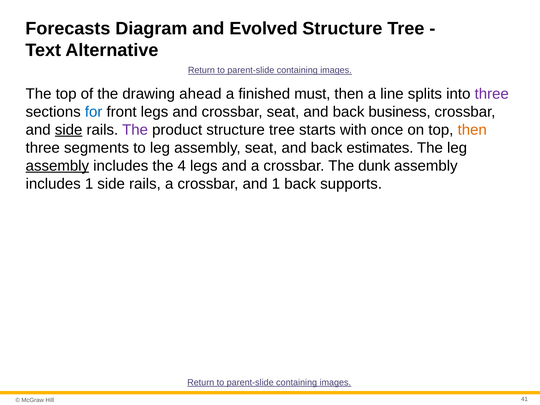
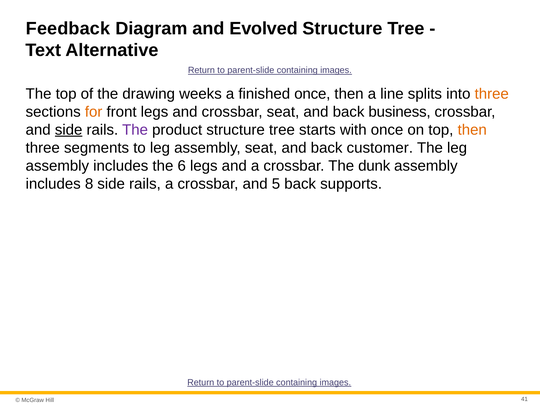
Forecasts: Forecasts -> Feedback (68, 28)
ahead: ahead -> weeks (200, 94)
finished must: must -> once (312, 94)
three colour: purple -> orange (492, 94)
for colour: blue -> orange (94, 112)
estimates: estimates -> customer (380, 148)
assembly underline: present -> none (57, 166)
4: 4 -> 6 (182, 166)
includes 1: 1 -> 8 (89, 184)
and 1: 1 -> 5 (276, 184)
